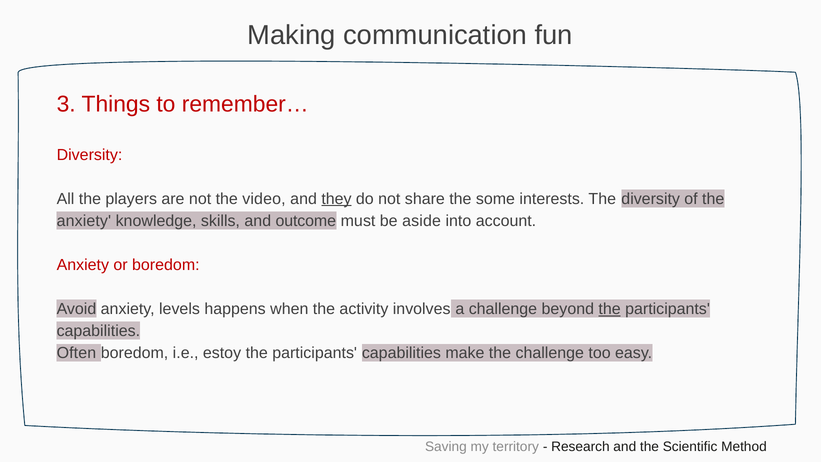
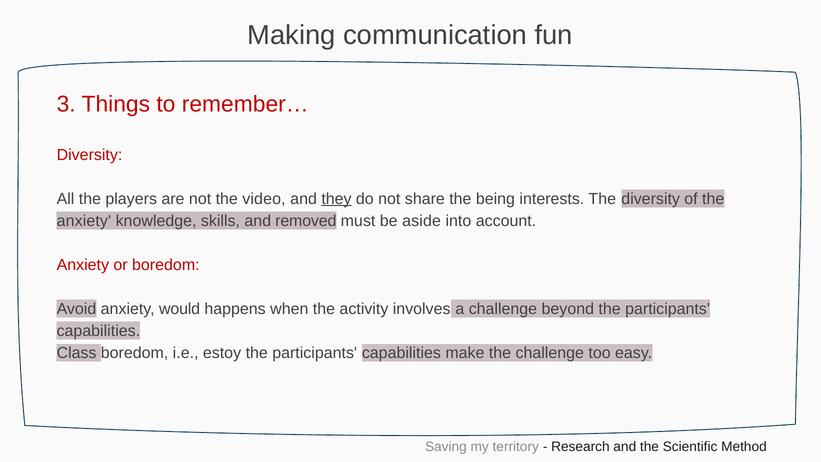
some: some -> being (495, 199)
outcome: outcome -> removed (306, 221)
levels: levels -> would (180, 309)
the underline: present -> none (610, 309)
Often: Often -> Class (77, 353)
